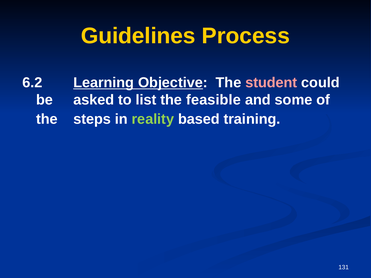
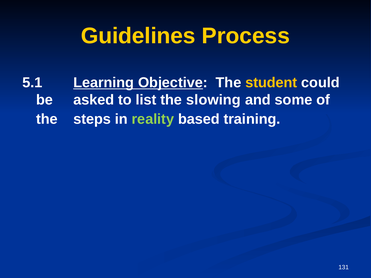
6.2: 6.2 -> 5.1 (32, 83)
student colour: pink -> yellow (271, 83)
feasible: feasible -> slowing (213, 100)
